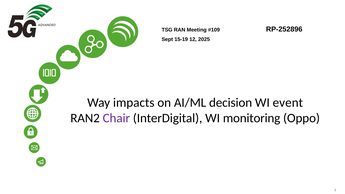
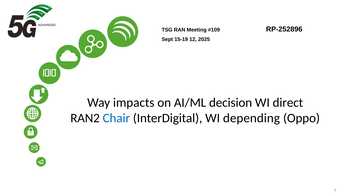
event: event -> direct (288, 103)
Chair colour: purple -> blue (116, 118)
monitoring: monitoring -> depending (251, 118)
